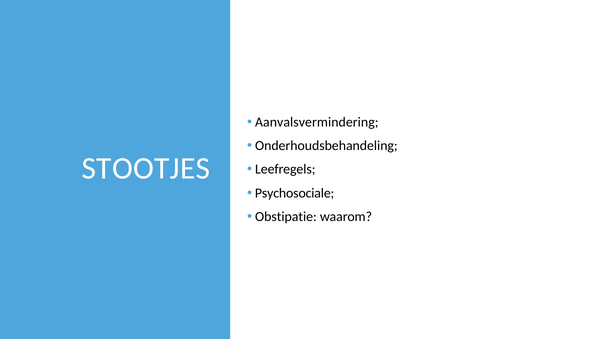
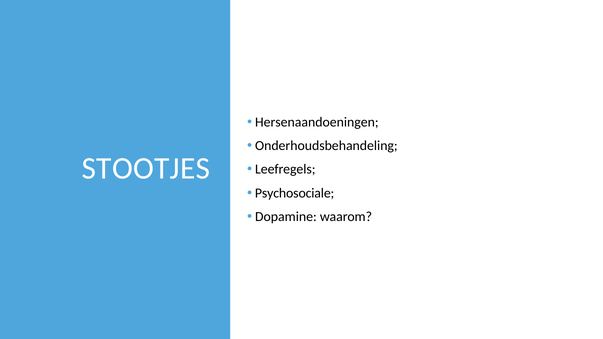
Aanvalsvermindering: Aanvalsvermindering -> Hersenaandoeningen (317, 122)
Obstipatie: Obstipatie -> Dopamine (286, 217)
